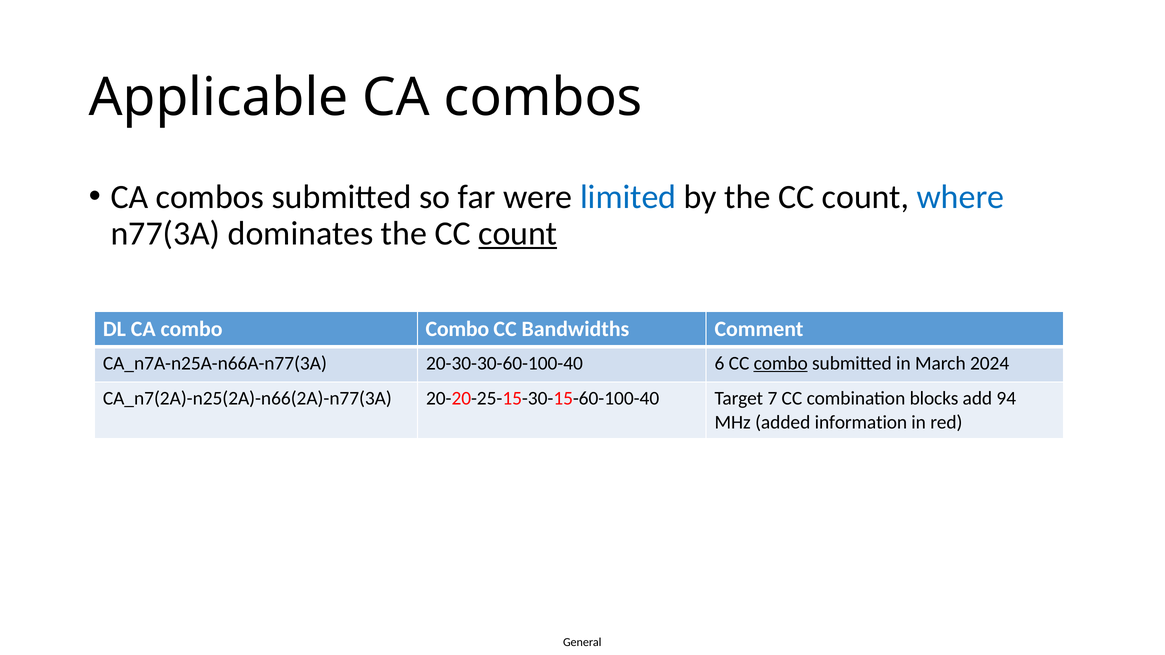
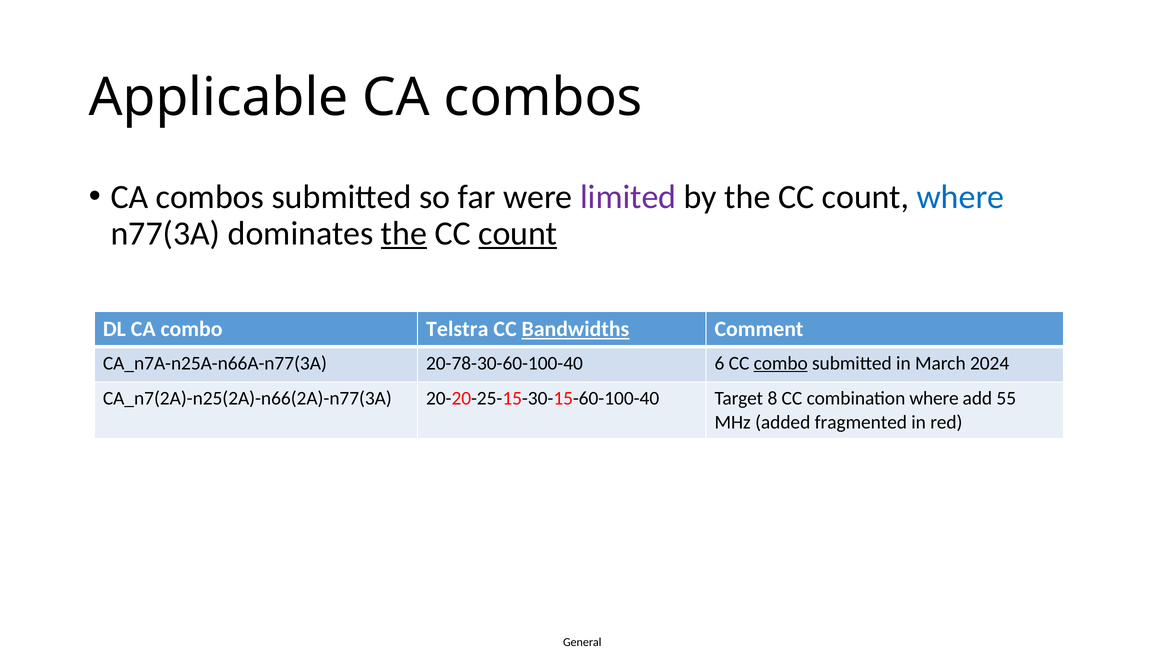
limited colour: blue -> purple (628, 197)
the underline: none -> present (404, 234)
combo Combo: Combo -> Telstra (457, 329)
Bandwidths underline: none -> present (575, 329)
20-30-30-60-100-40: 20-30-30-60-100-40 -> 20-78-30-60-100-40 (504, 363)
7: 7 -> 8 (772, 399)
combination blocks: blocks -> where (934, 399)
94: 94 -> 55 (1006, 399)
information: information -> fragmented (861, 423)
